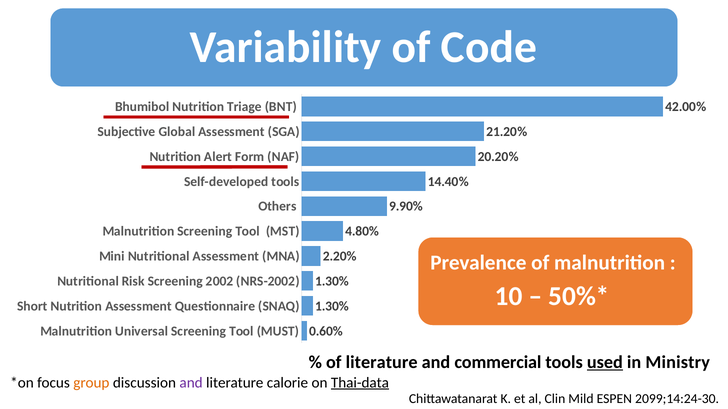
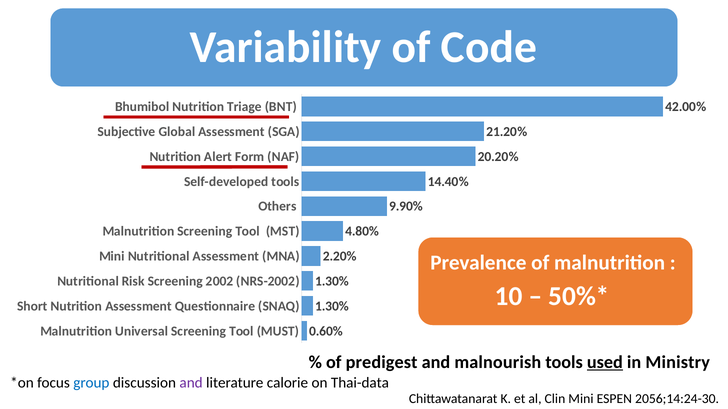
of literature: literature -> predigest (382, 363)
commercial: commercial -> malnourish (498, 363)
group colour: orange -> blue (91, 383)
Thai-data underline: present -> none (360, 383)
Clin Mild: Mild -> Mini (581, 399)
2099;14:24-30: 2099;14:24-30 -> 2056;14:24-30 (677, 399)
